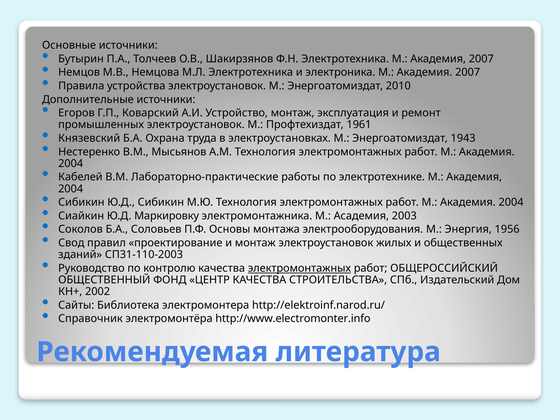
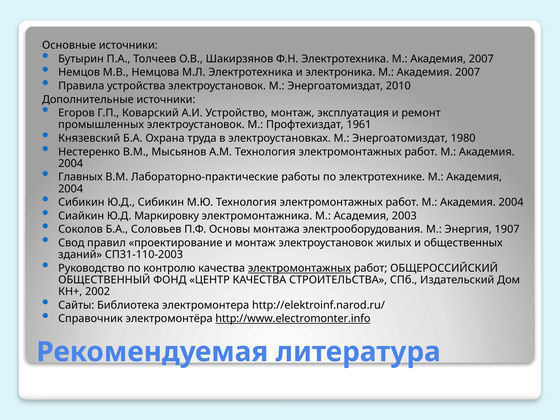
1943: 1943 -> 1980 (463, 138)
Кабелей: Кабелей -> Главных (80, 177)
1956: 1956 -> 1907 (507, 229)
http://www.electromonter.info underline: none -> present (293, 319)
